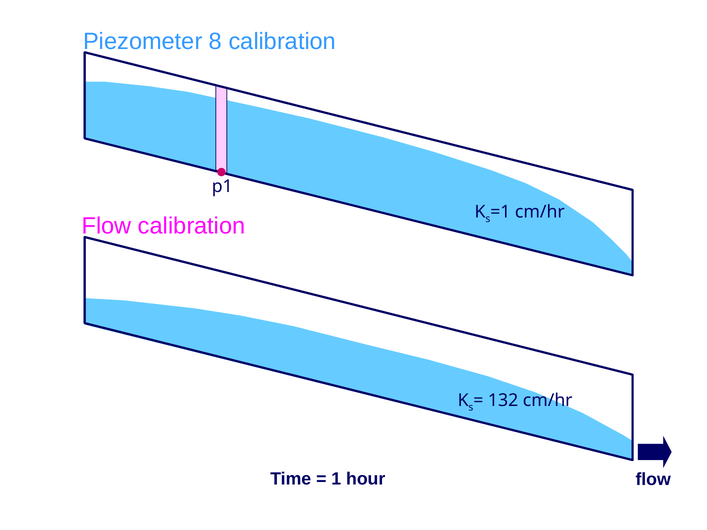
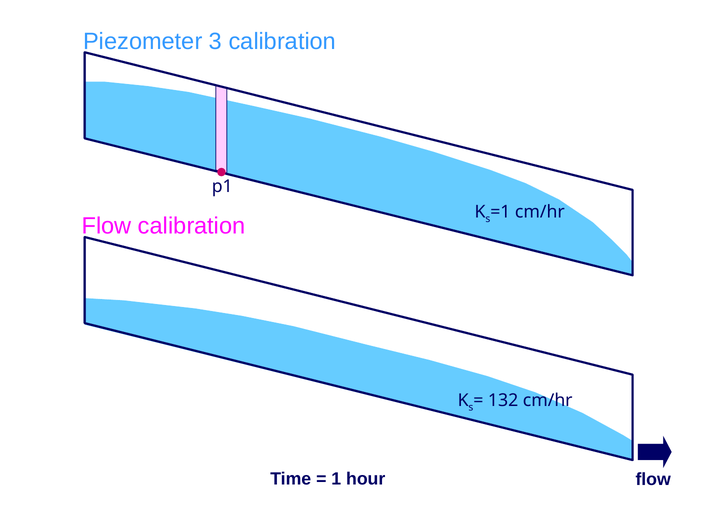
8: 8 -> 3 (216, 41)
